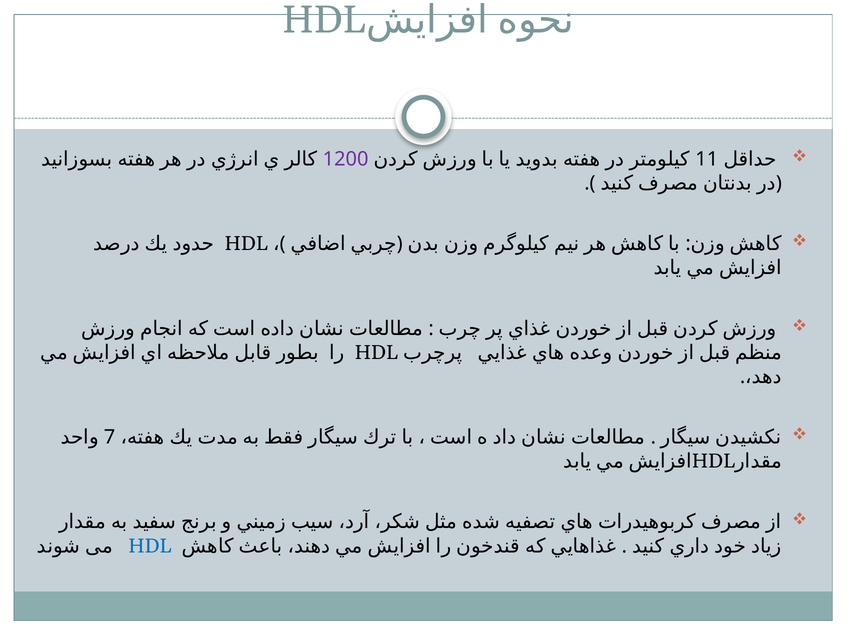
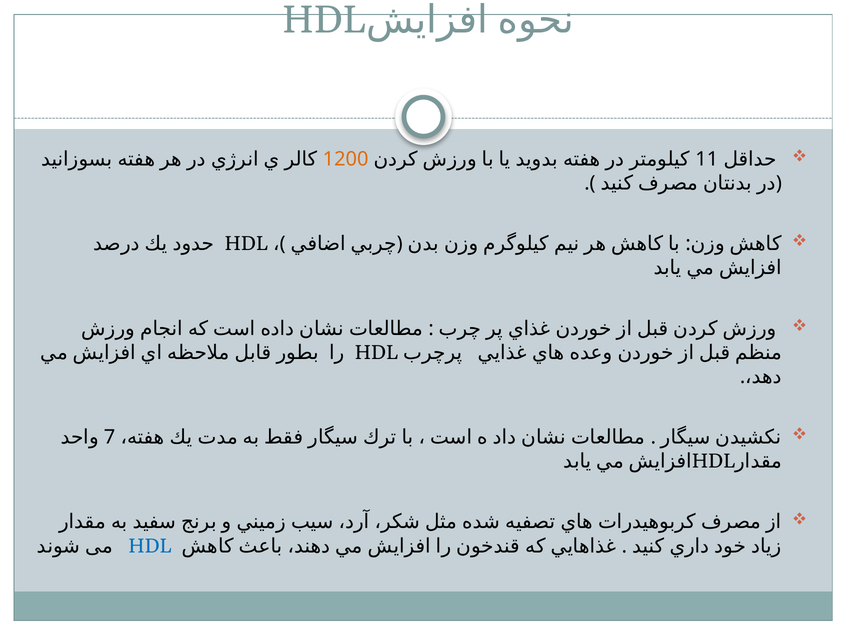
1200 colour: purple -> orange (346, 159)
